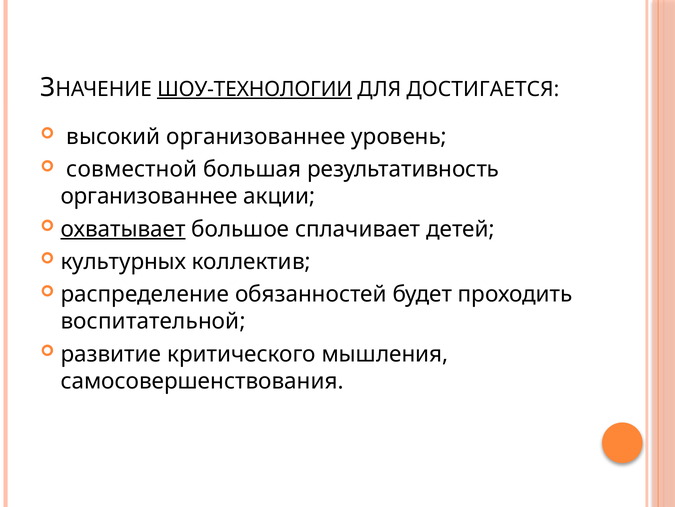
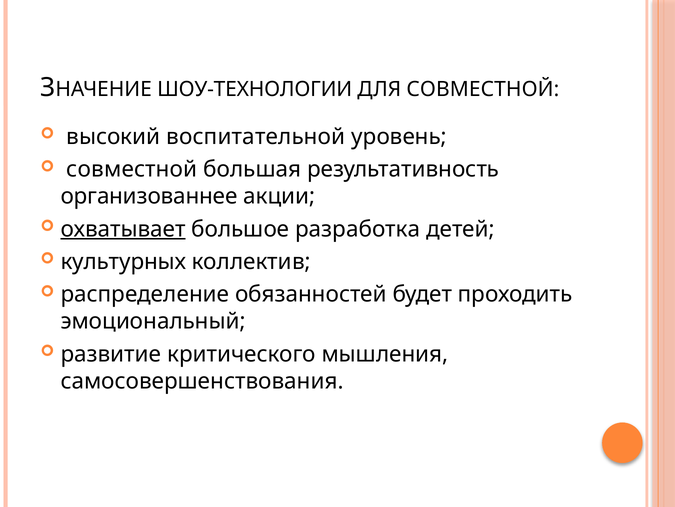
ШОУ-ТЕХНОЛОГИИ underline: present -> none (255, 89)
ДЛЯ ДОСТИГАЕТСЯ: ДОСТИГАЕТСЯ -> СОВМЕСТНОЙ (483, 89)
высокий организованнее: организованнее -> воспитательной (256, 137)
сплачивает: сплачивает -> разработка (358, 229)
воспитательной: воспитательной -> эмоциональный (153, 321)
